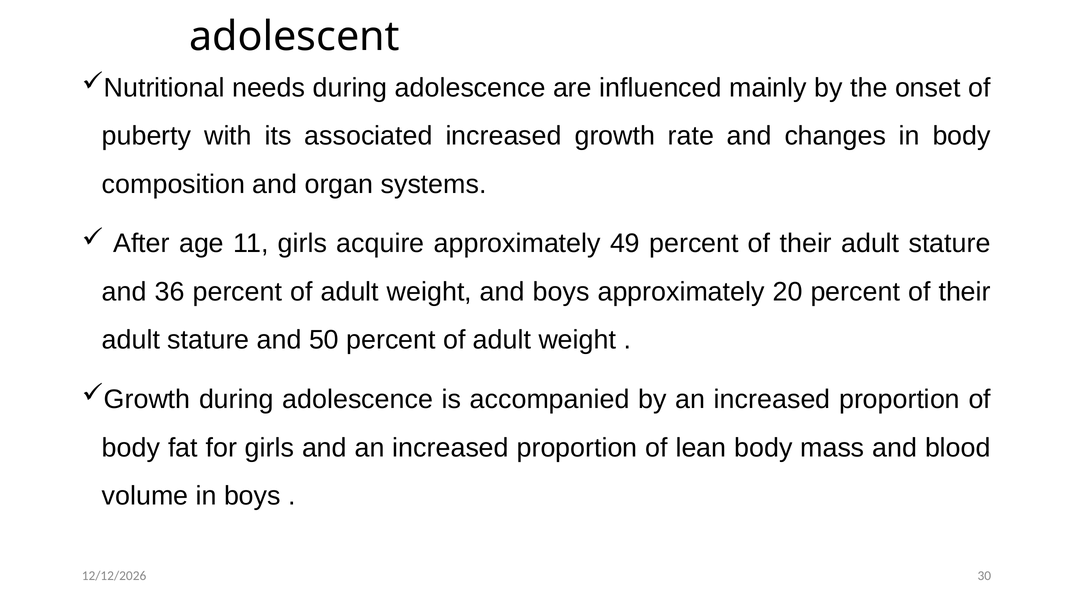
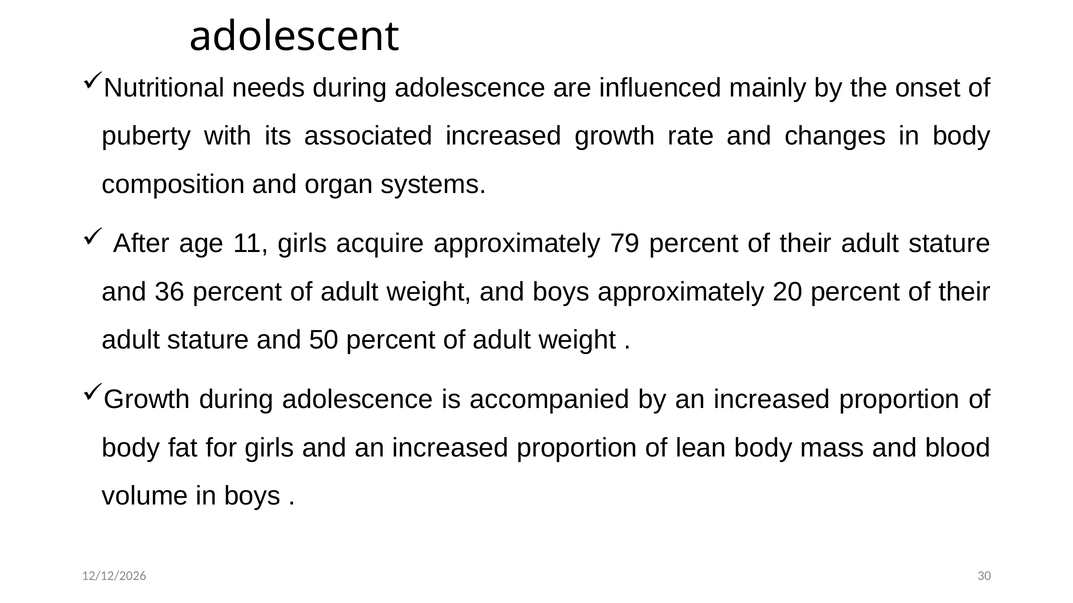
49: 49 -> 79 (625, 244)
